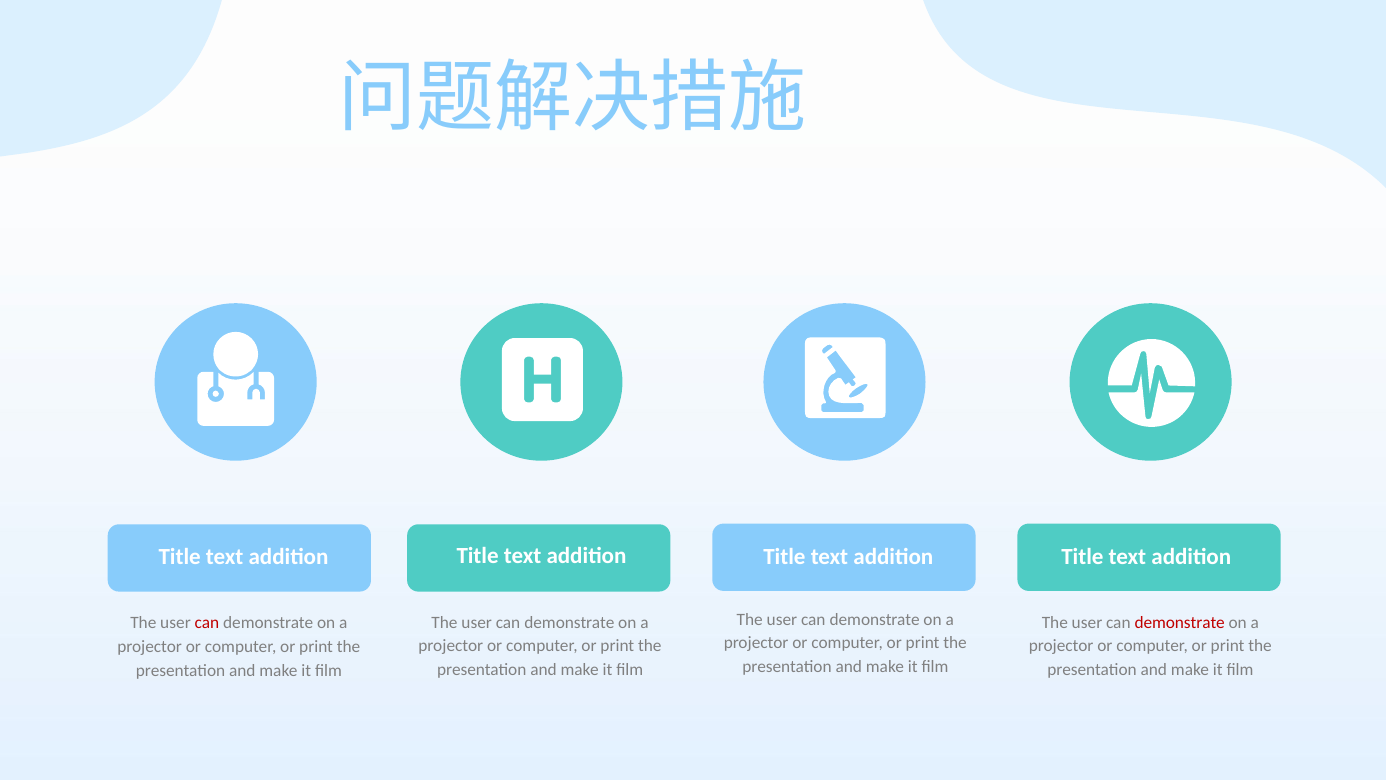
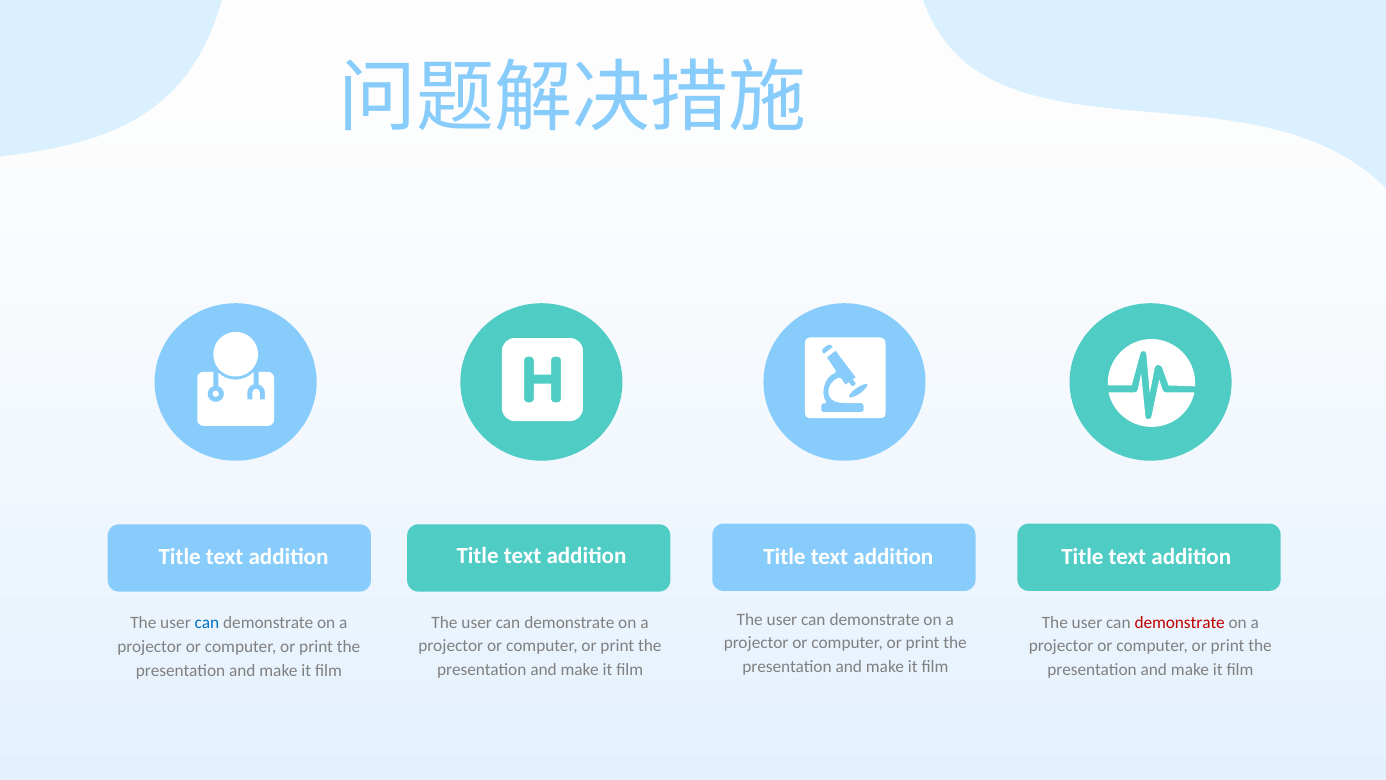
can colour: red -> blue (207, 623)
